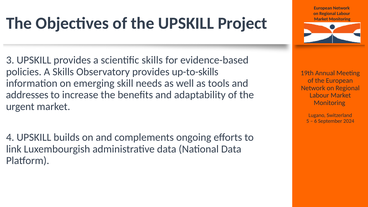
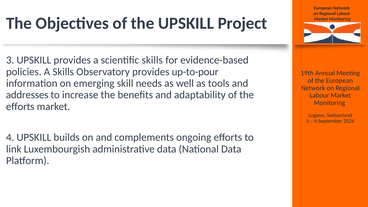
up-to-skills: up-to-skills -> up-to-pour (195, 72)
urgent: urgent -> efforts (20, 107)
